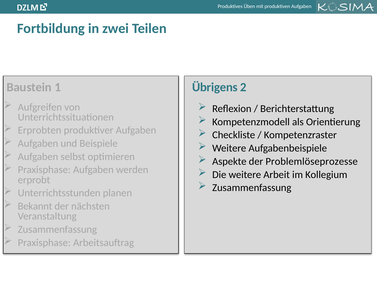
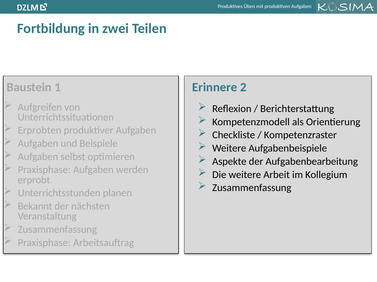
Übrigens: Übrigens -> Erinnere (215, 87)
Problemlöseprozesse: Problemlöseprozesse -> Aufgabenbearbeitung (312, 162)
